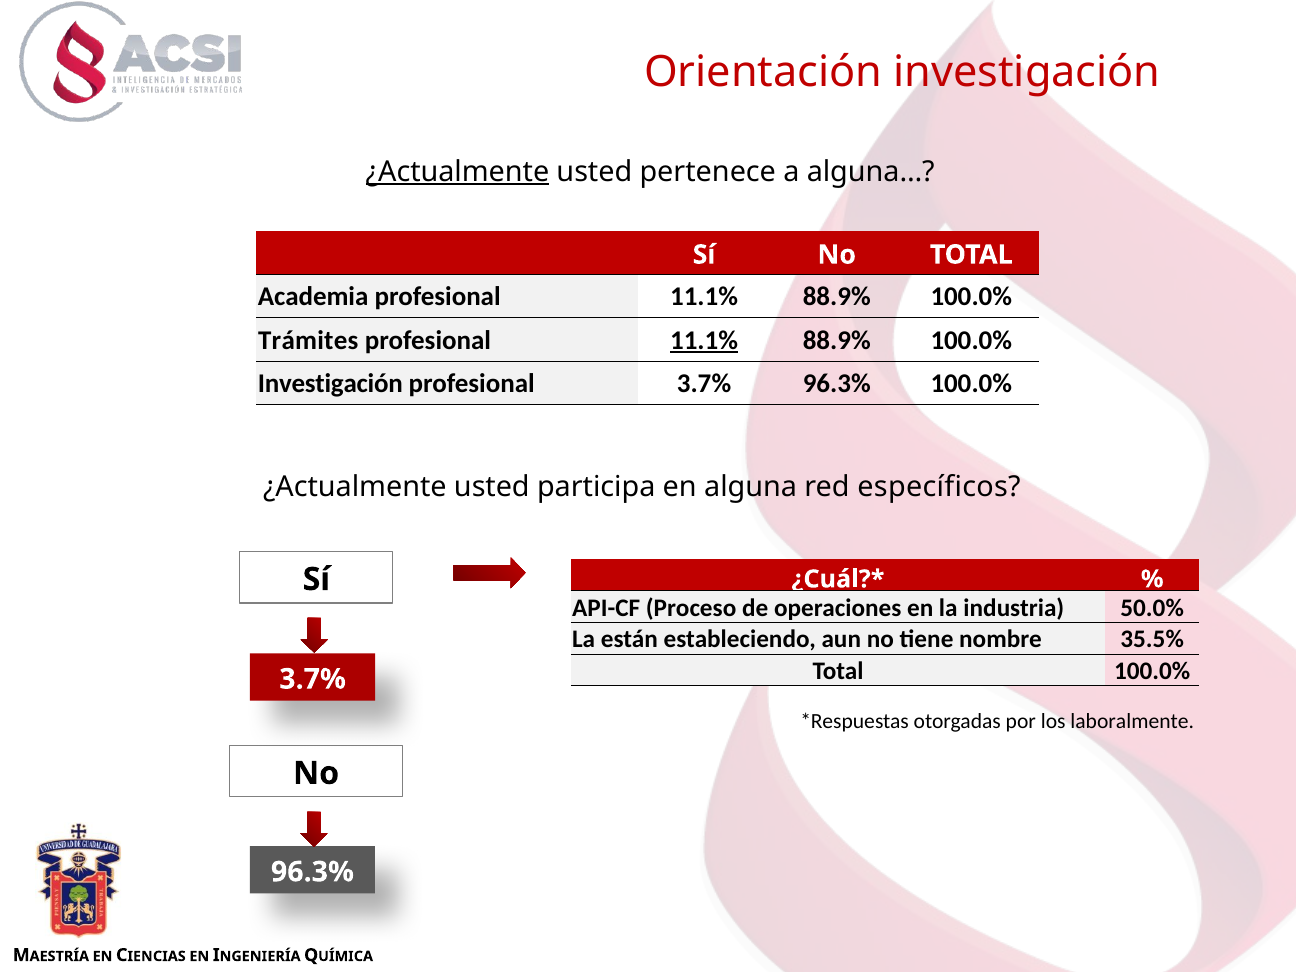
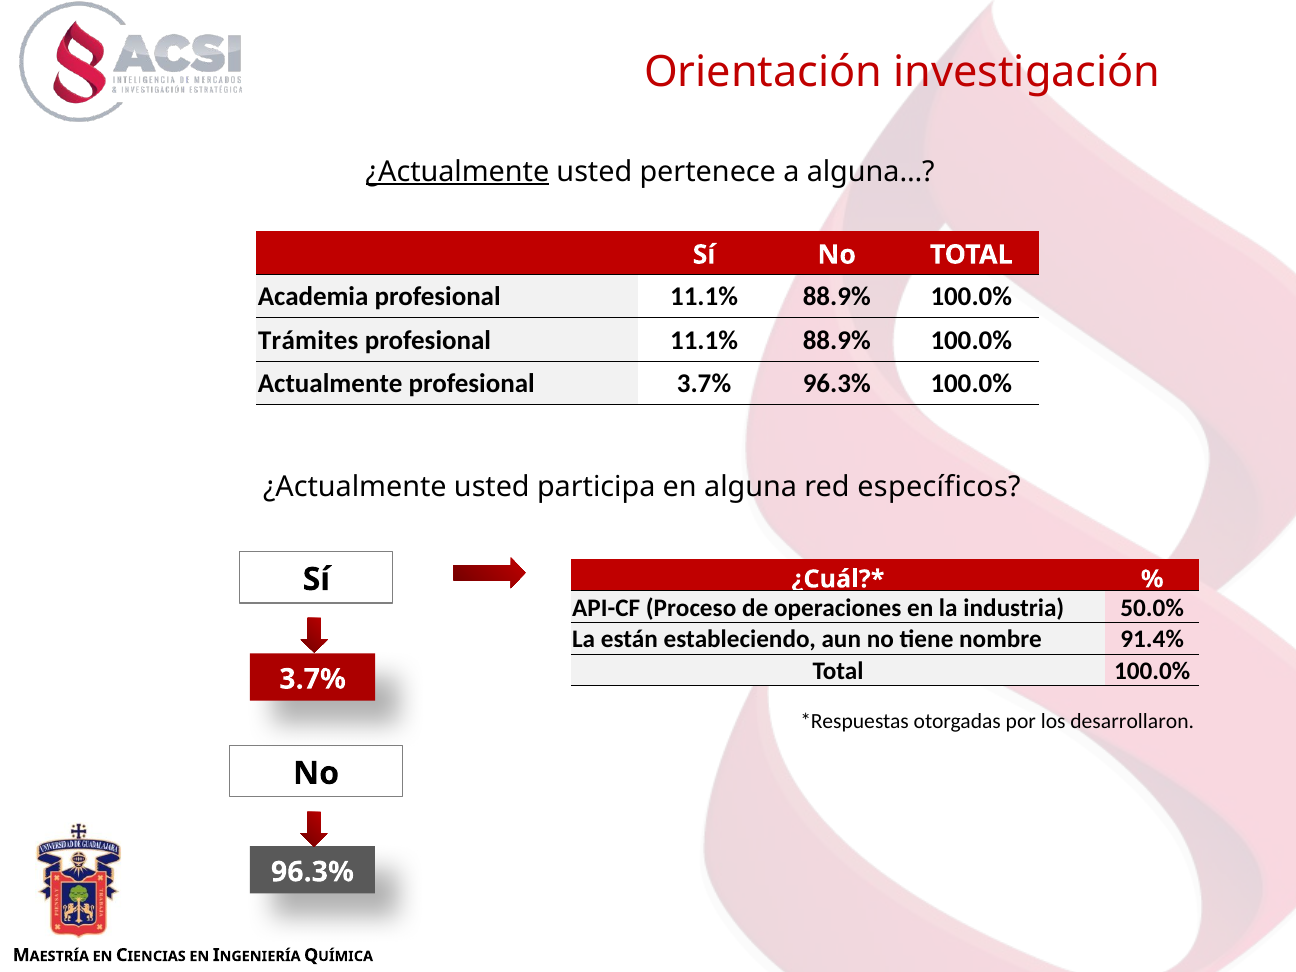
11.1% underline: present -> none (704, 340)
Investigación: Investigación -> Actualmente (330, 384)
35.5%: 35.5% -> 91.4% (1152, 639)
laboralmente: laboralmente -> desarrollaron (1132, 721)
